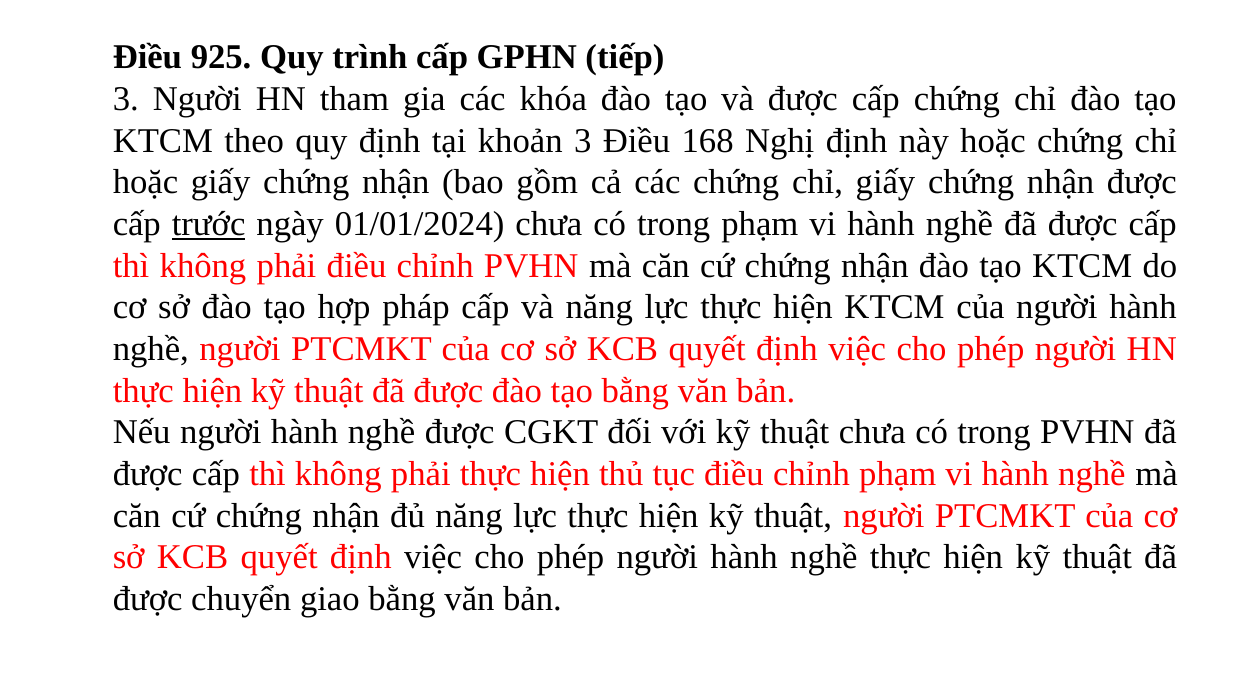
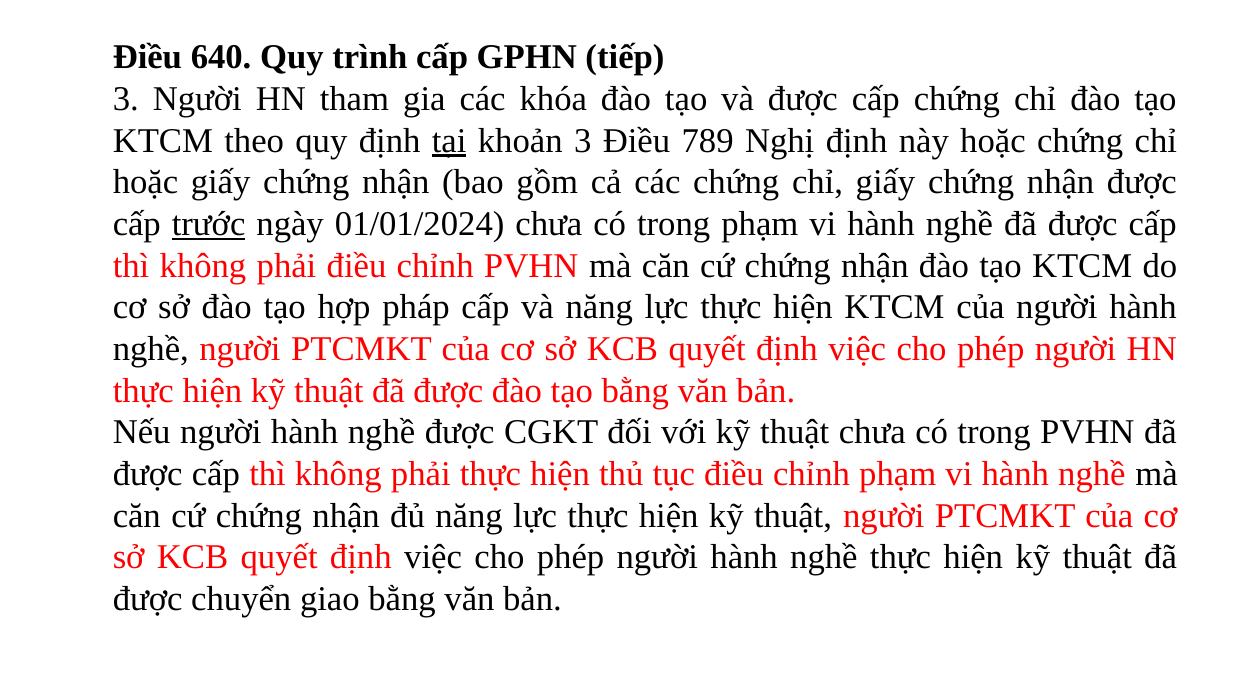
925: 925 -> 640 (221, 57)
tại underline: none -> present (449, 140)
168: 168 -> 789 (708, 140)
